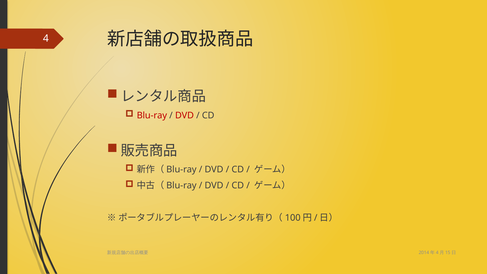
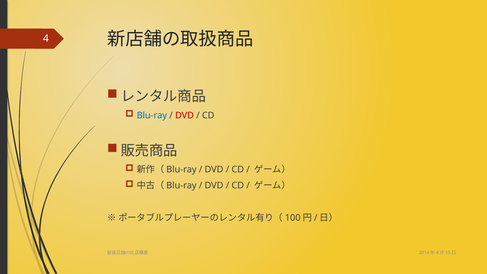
Blu-ray colour: red -> blue (152, 115)
